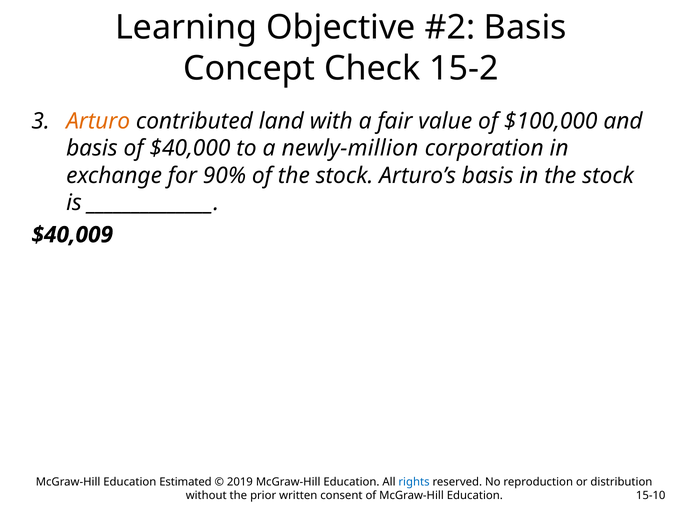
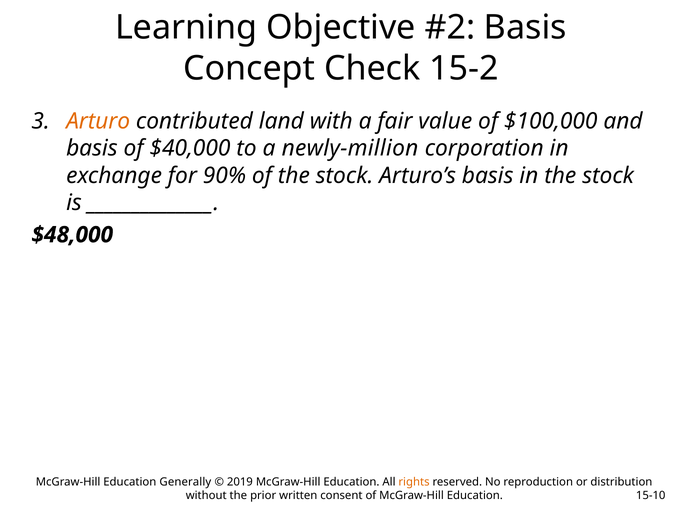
$40,009: $40,009 -> $48,000 (72, 235)
Estimated: Estimated -> Generally (185, 481)
rights colour: blue -> orange (414, 481)
